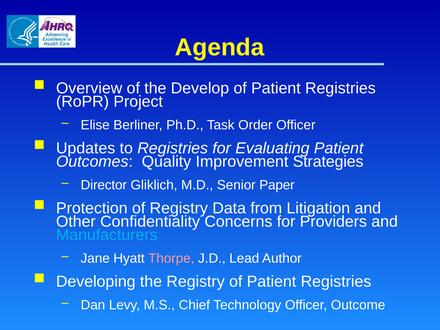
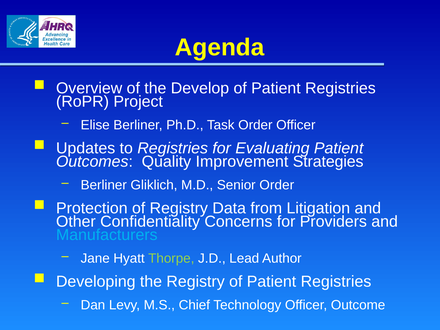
Director: Director -> Berliner (104, 185)
Senior Paper: Paper -> Order (277, 185)
Thorpe colour: pink -> light green (171, 259)
